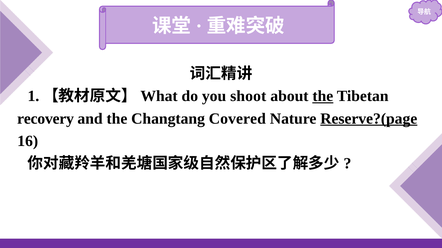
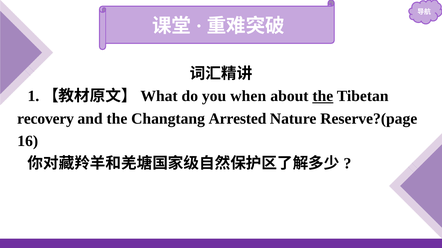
shoot: shoot -> when (248, 96)
Covered: Covered -> Arrested (237, 119)
Reserve?(page underline: present -> none (369, 119)
